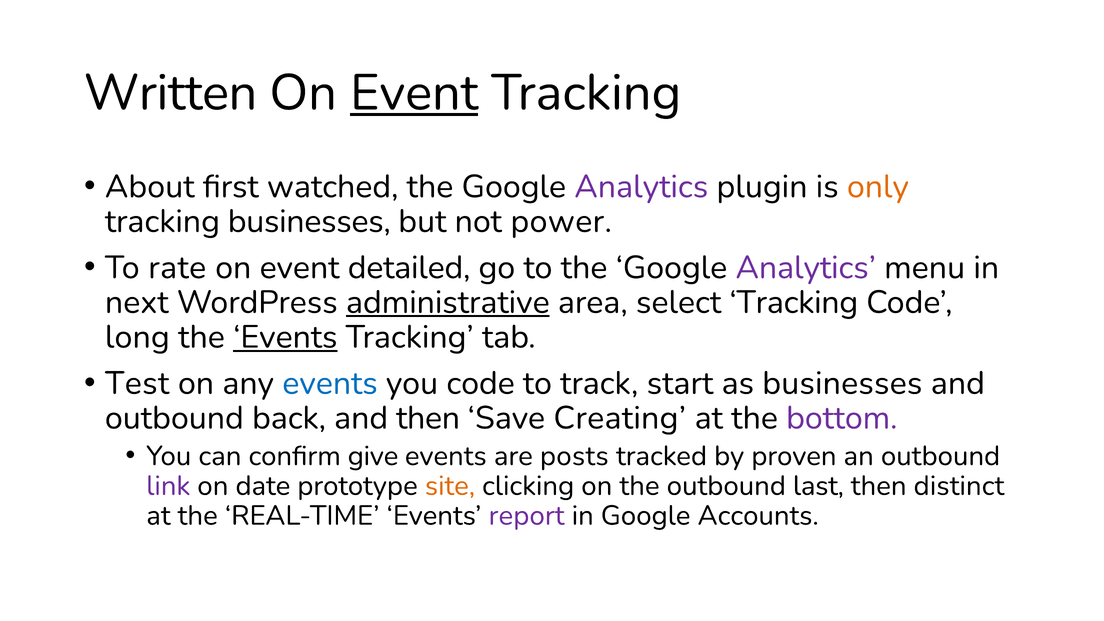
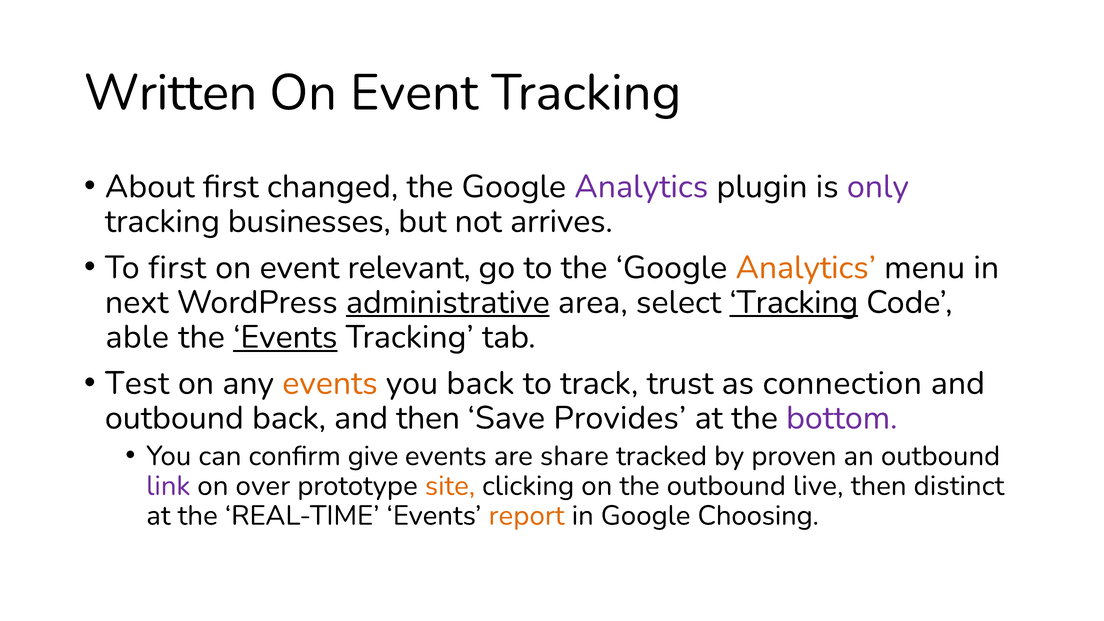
Event underline: present -> none (414, 93)
watched: watched -> changed (333, 187)
only colour: orange -> purple (878, 187)
power: power -> arrives (561, 221)
To rate: rate -> first (177, 268)
detailed: detailed -> relevant (409, 268)
Analytics colour: purple -> orange (806, 268)
Tracking underline: none -> present (794, 302)
long: long -> able (137, 337)
events colour: blue -> orange (330, 383)
you code: code -> back (480, 383)
start: start -> trust (680, 383)
as businesses: businesses -> connection (842, 383)
Creating: Creating -> Provides (620, 418)
posts: posts -> share (574, 456)
date: date -> over (263, 486)
last: last -> live (818, 486)
report colour: purple -> orange (527, 516)
Accounts: Accounts -> Choosing (758, 516)
